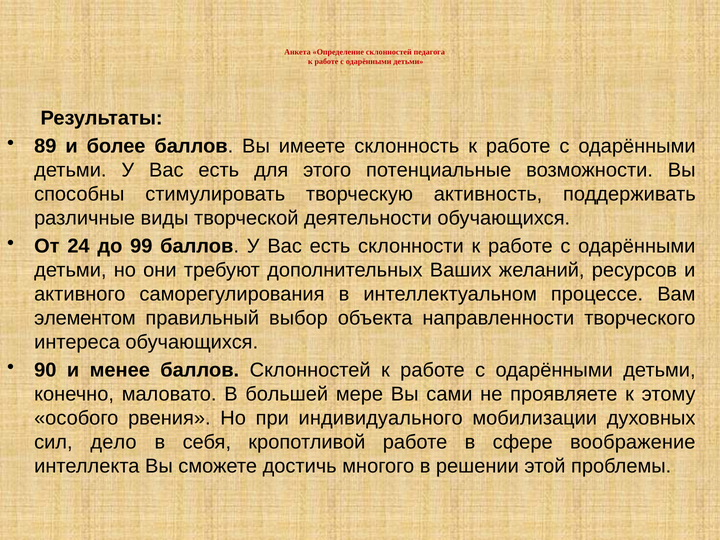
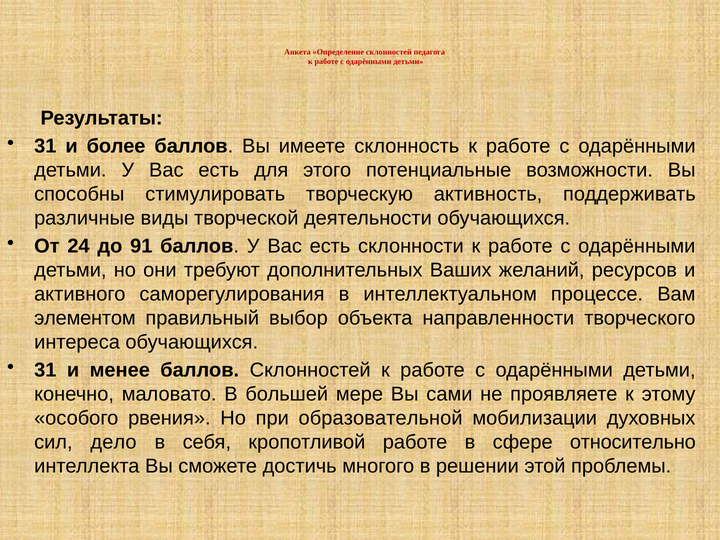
89: 89 -> 31 (45, 146)
99: 99 -> 91 (141, 246)
90: 90 -> 31 (45, 370)
индивидуального: индивидуального -> образовательной (381, 418)
воображение: воображение -> относительно (633, 442)
